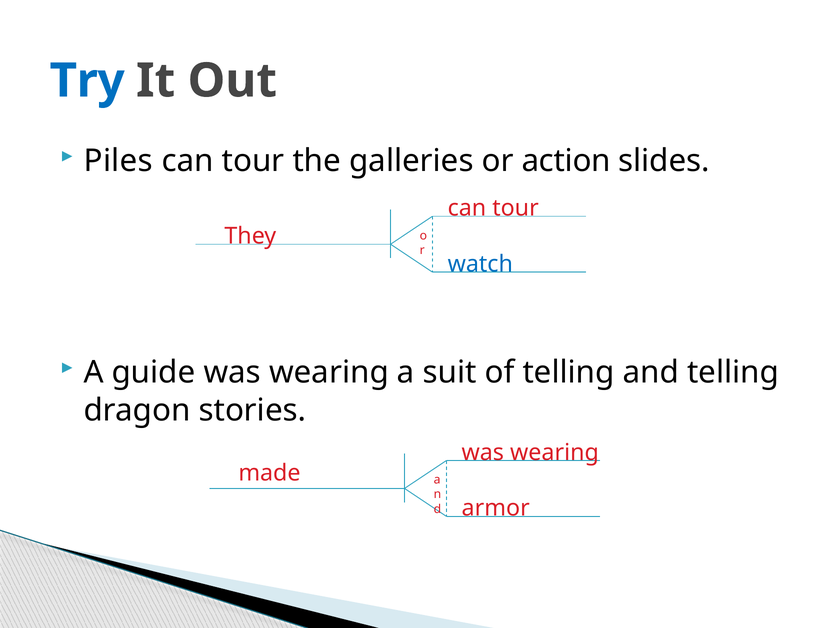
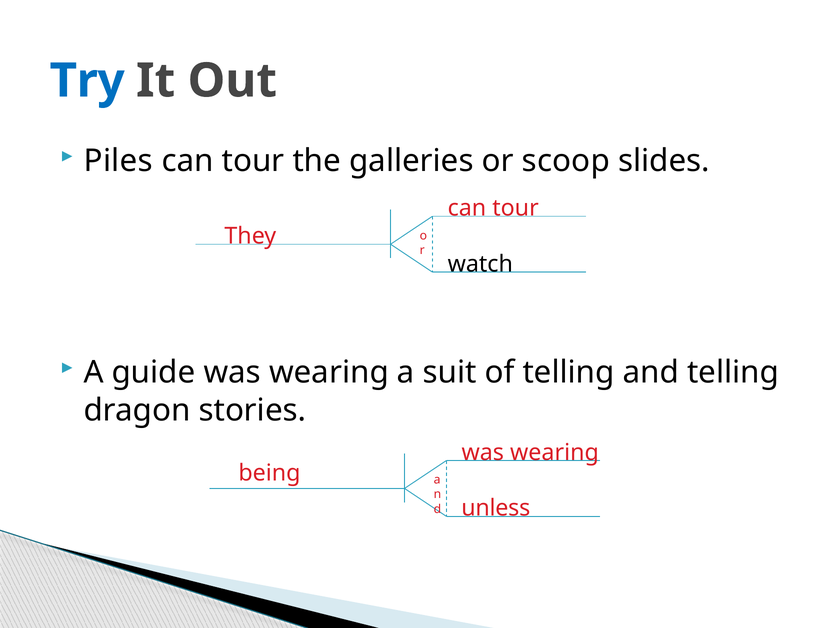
action: action -> scoop (566, 161)
watch colour: blue -> black (480, 264)
made: made -> being (269, 473)
armor: armor -> unless (496, 508)
